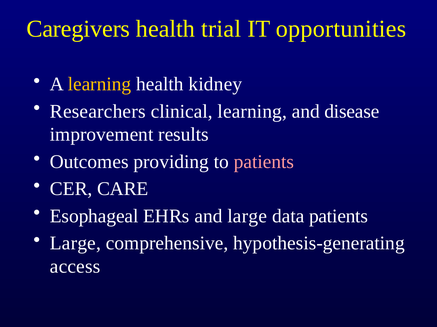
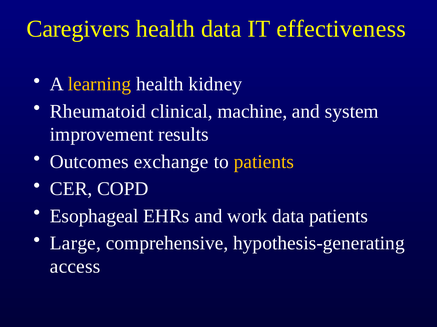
health trial: trial -> data (221, 29)
opportunities: opportunities -> effectiveness (341, 29)
Researchers: Researchers -> Rheumatoid (98, 112)
clinical learning: learning -> machine (252, 112)
disease: disease -> system (352, 112)
providing: providing -> exchange (171, 162)
patients colour: pink -> yellow (264, 162)
CARE: CARE -> COPD (123, 189)
and large: large -> work (247, 217)
